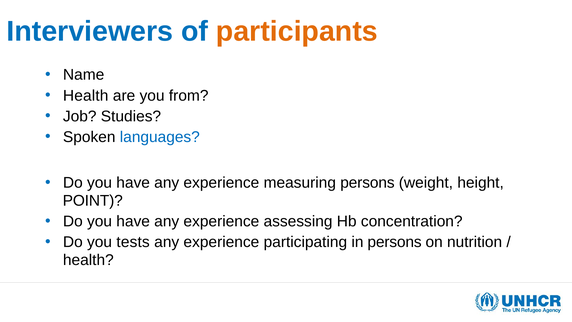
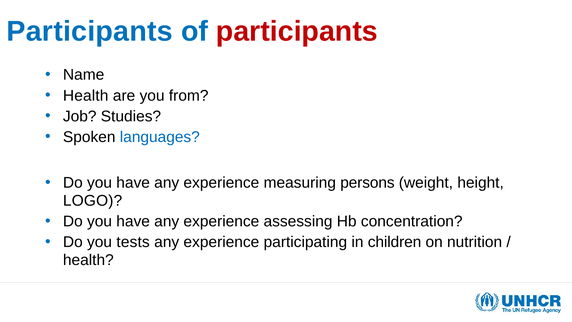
Interviewers: Interviewers -> Participants (90, 31)
participants colour: orange -> red (297, 31)
POINT: POINT -> LOGO (93, 201)
in persons: persons -> children (395, 242)
